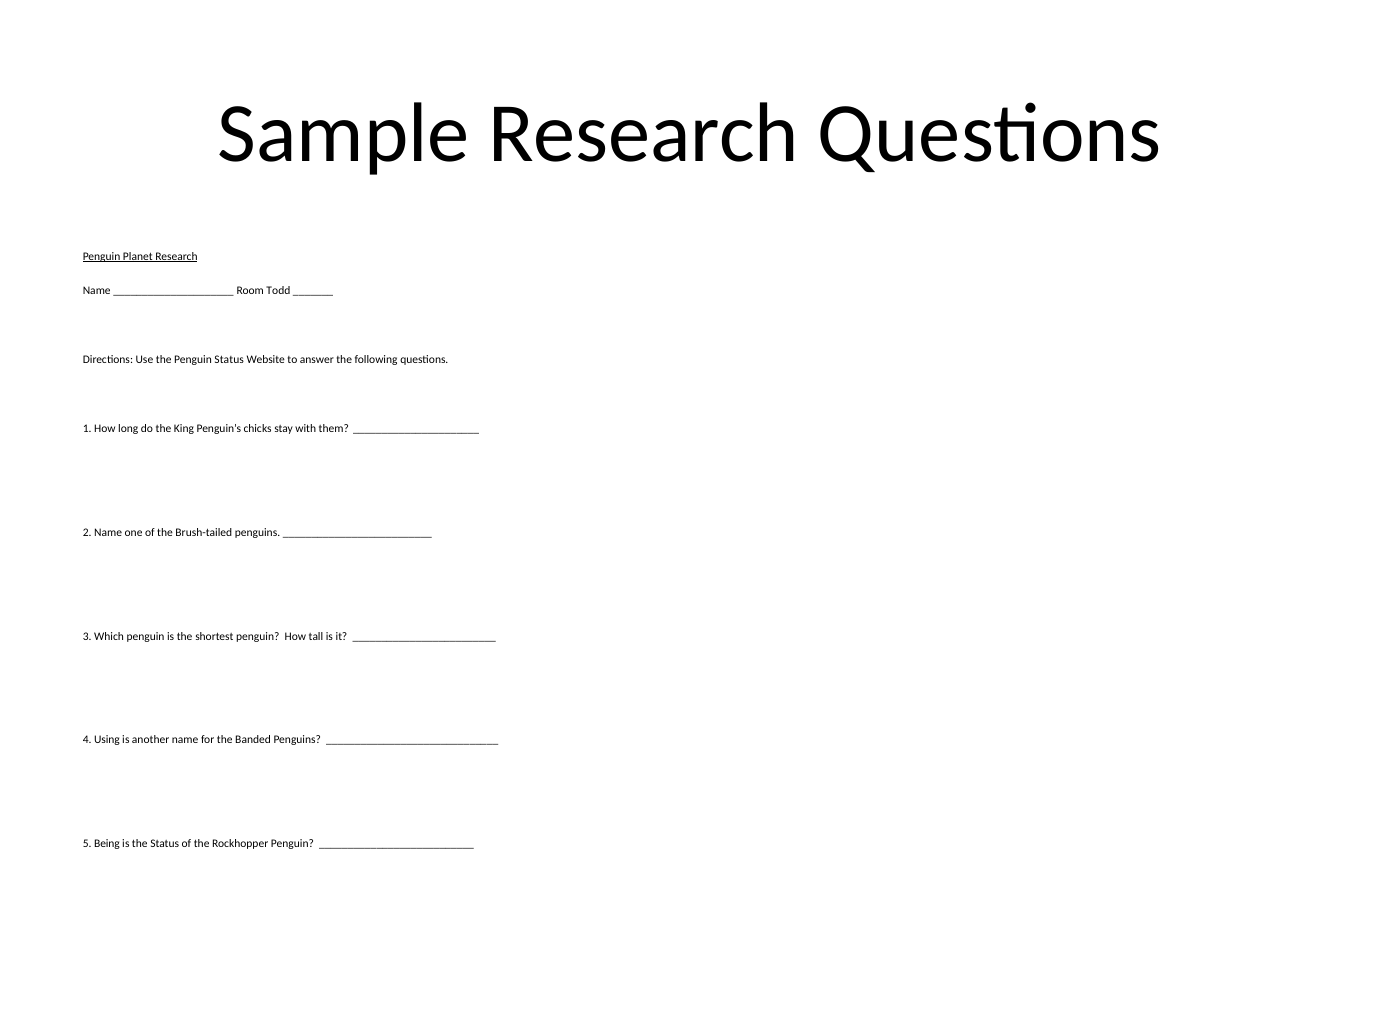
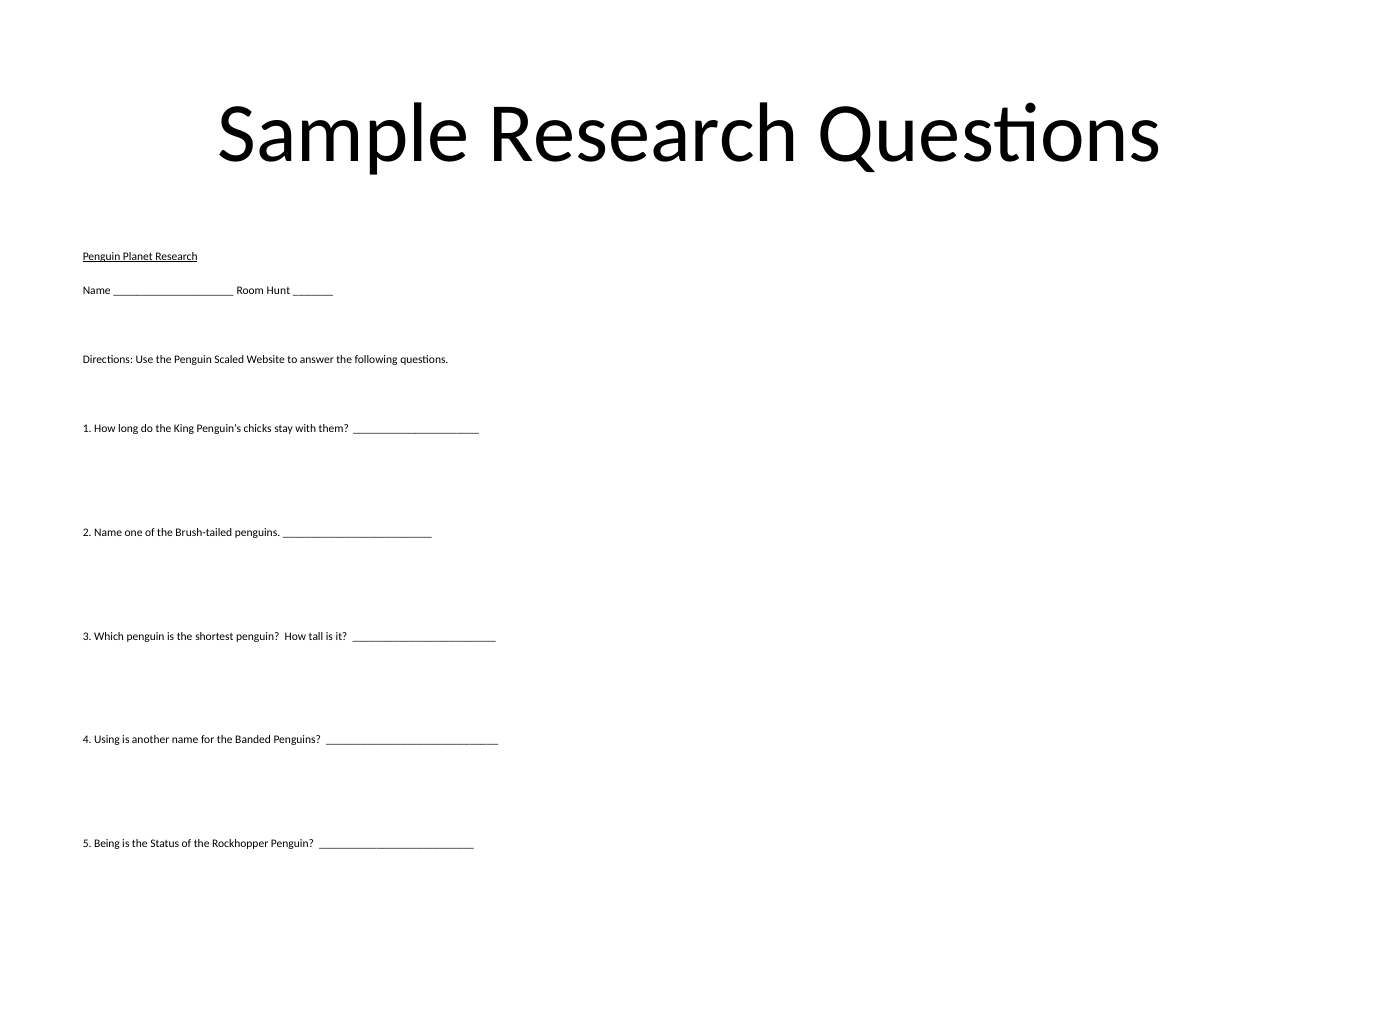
Todd: Todd -> Hunt (278, 291)
Penguin Status: Status -> Scaled (229, 360)
